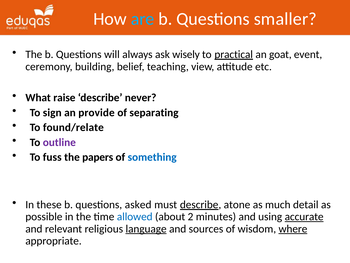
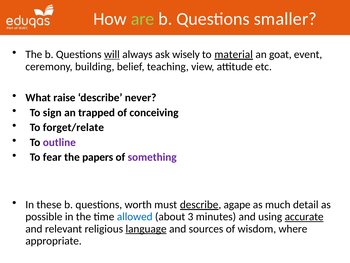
are colour: light blue -> light green (143, 19)
will underline: none -> present (112, 54)
practical: practical -> material (234, 54)
provide: provide -> trapped (97, 112)
separating: separating -> conceiving (154, 112)
found/relate: found/relate -> forget/relate (73, 127)
fuss: fuss -> fear (52, 157)
something colour: blue -> purple (152, 157)
asked: asked -> worth (138, 204)
atone: atone -> agape (237, 204)
2: 2 -> 3 (191, 216)
where underline: present -> none (293, 228)
